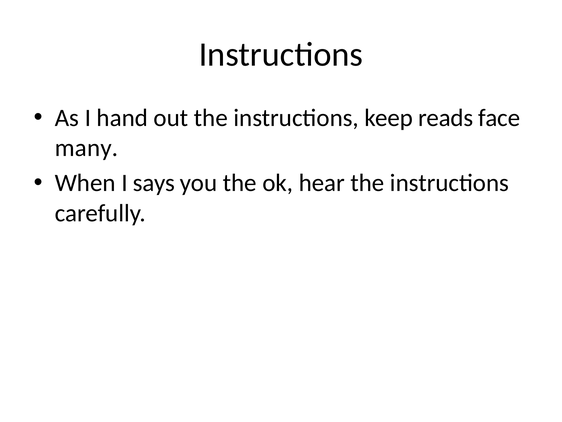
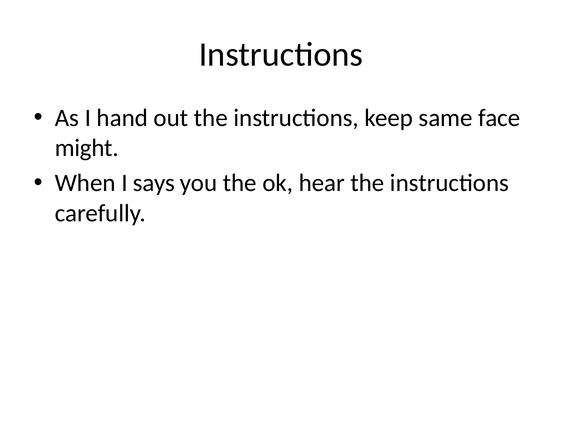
reads: reads -> same (446, 118)
many: many -> might (87, 148)
